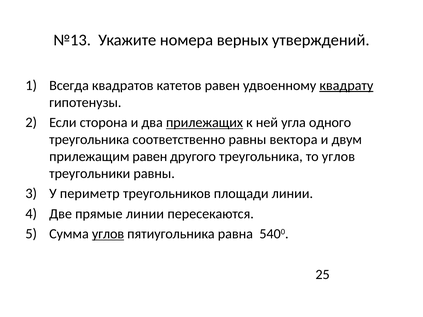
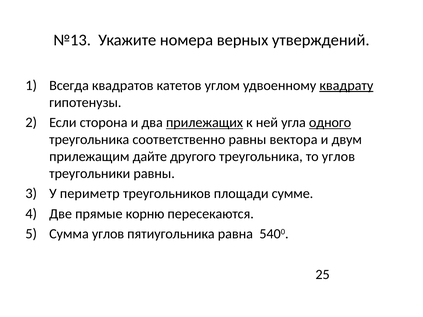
катетов равен: равен -> углом (222, 86)
одного underline: none -> present (330, 123)
прилежащим равен: равен -> дайте (150, 157)
площади линии: линии -> сумме (292, 194)
прямые линии: линии -> корню (145, 214)
углов underline: present -> none (108, 234)
